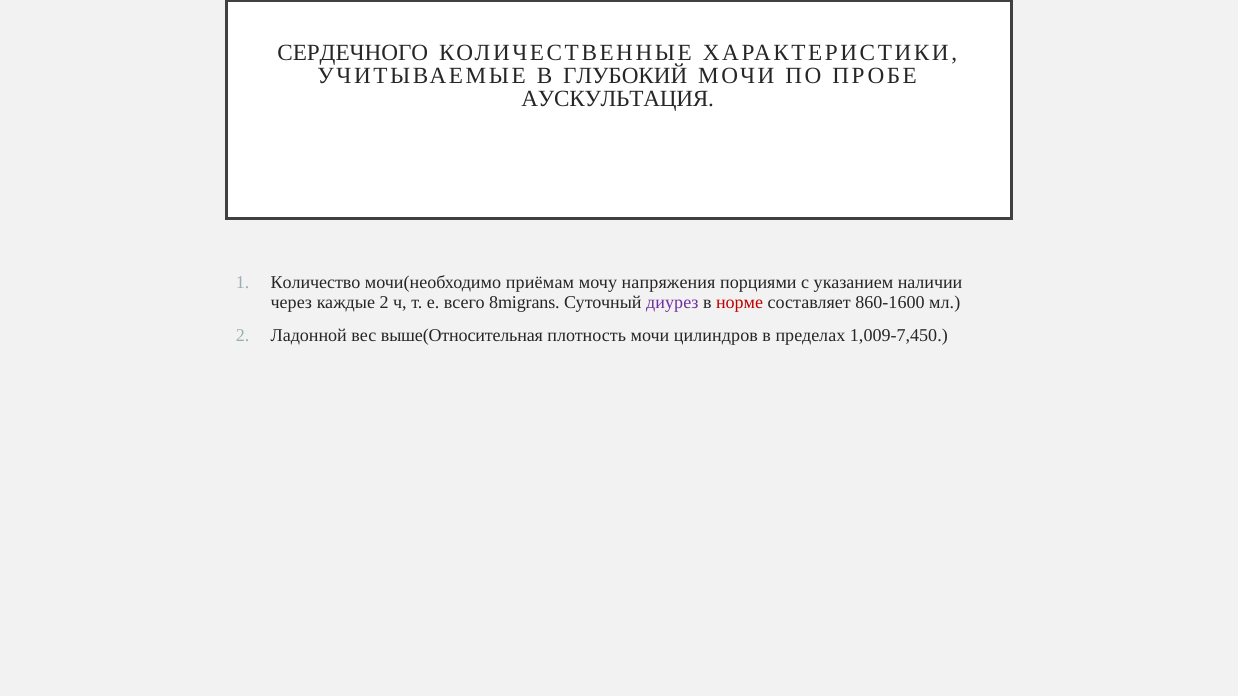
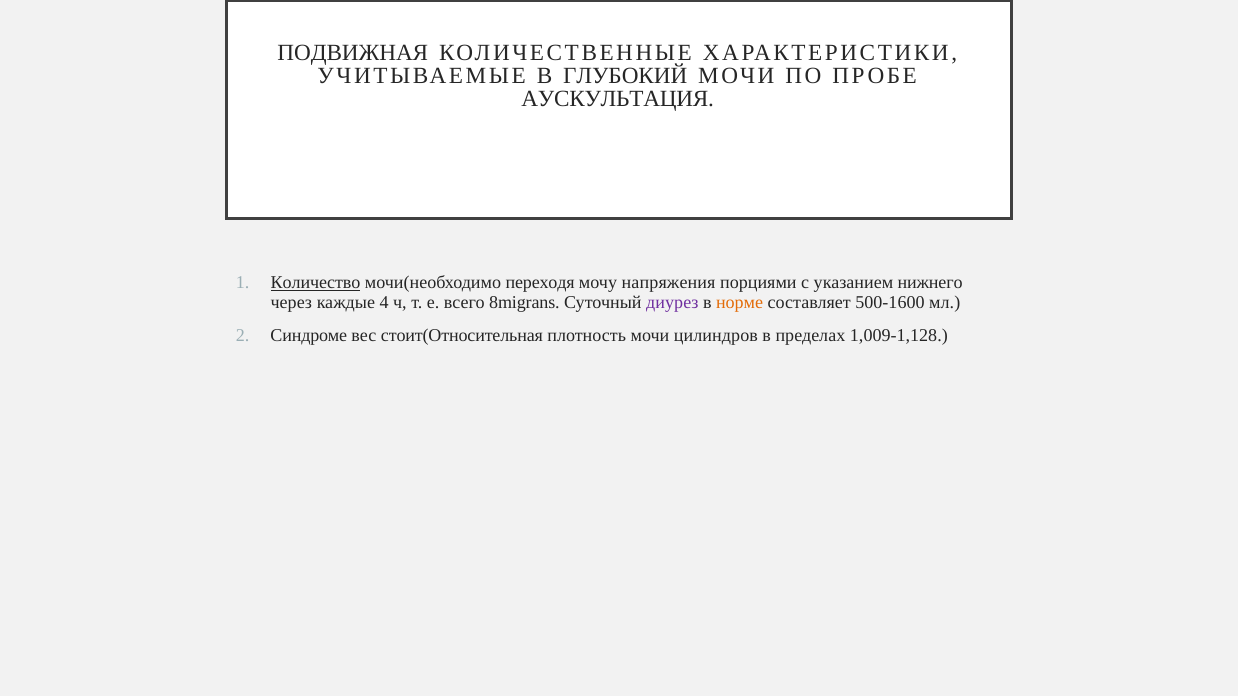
СЕРДЕЧНОГО: СЕРДЕЧНОГО -> ПОДВИЖНАЯ (353, 53)
Количество underline: none -> present (316, 283)
приёмам: приёмам -> переходя (540, 283)
наличии: наличии -> нижнего (930, 283)
каждые 2: 2 -> 4 (384, 303)
норме colour: red -> orange (740, 303)
860-1600: 860-1600 -> 500-1600 (890, 303)
Ладонной: Ладонной -> Синдроме (309, 335)
выше(Относительная: выше(Относительная -> стоит(Относительная (462, 335)
1,009-7,450: 1,009-7,450 -> 1,009-1,128 (899, 335)
